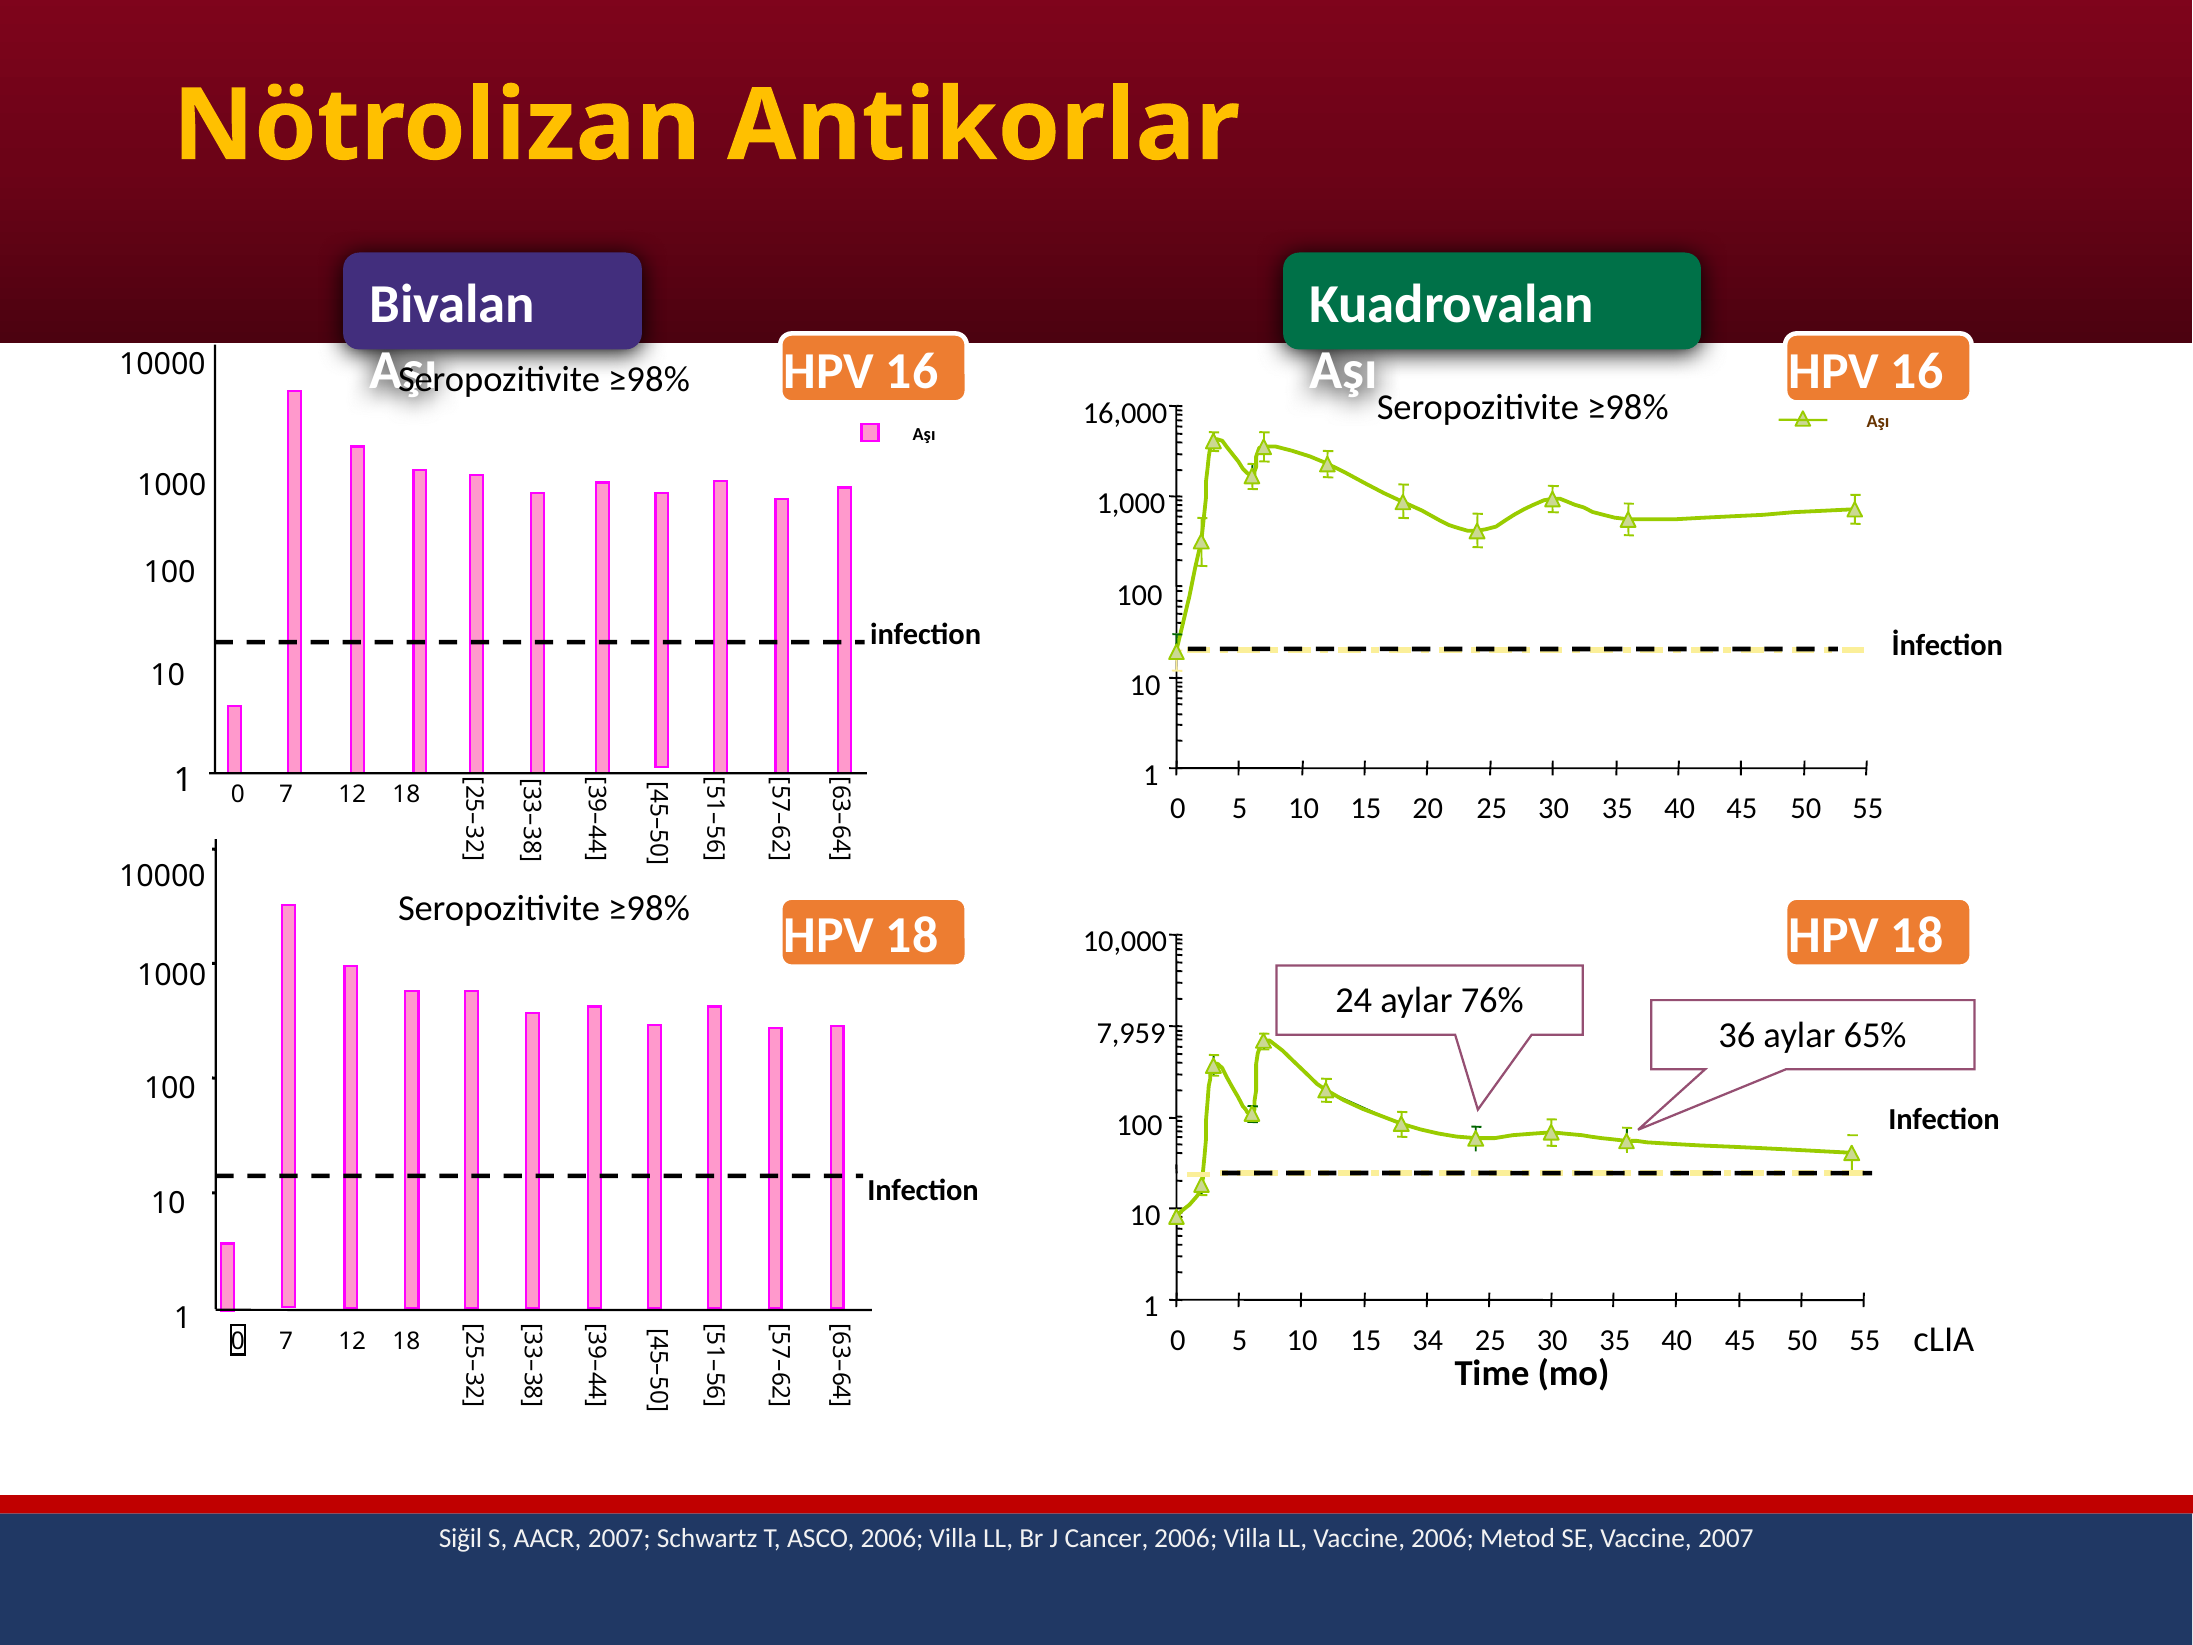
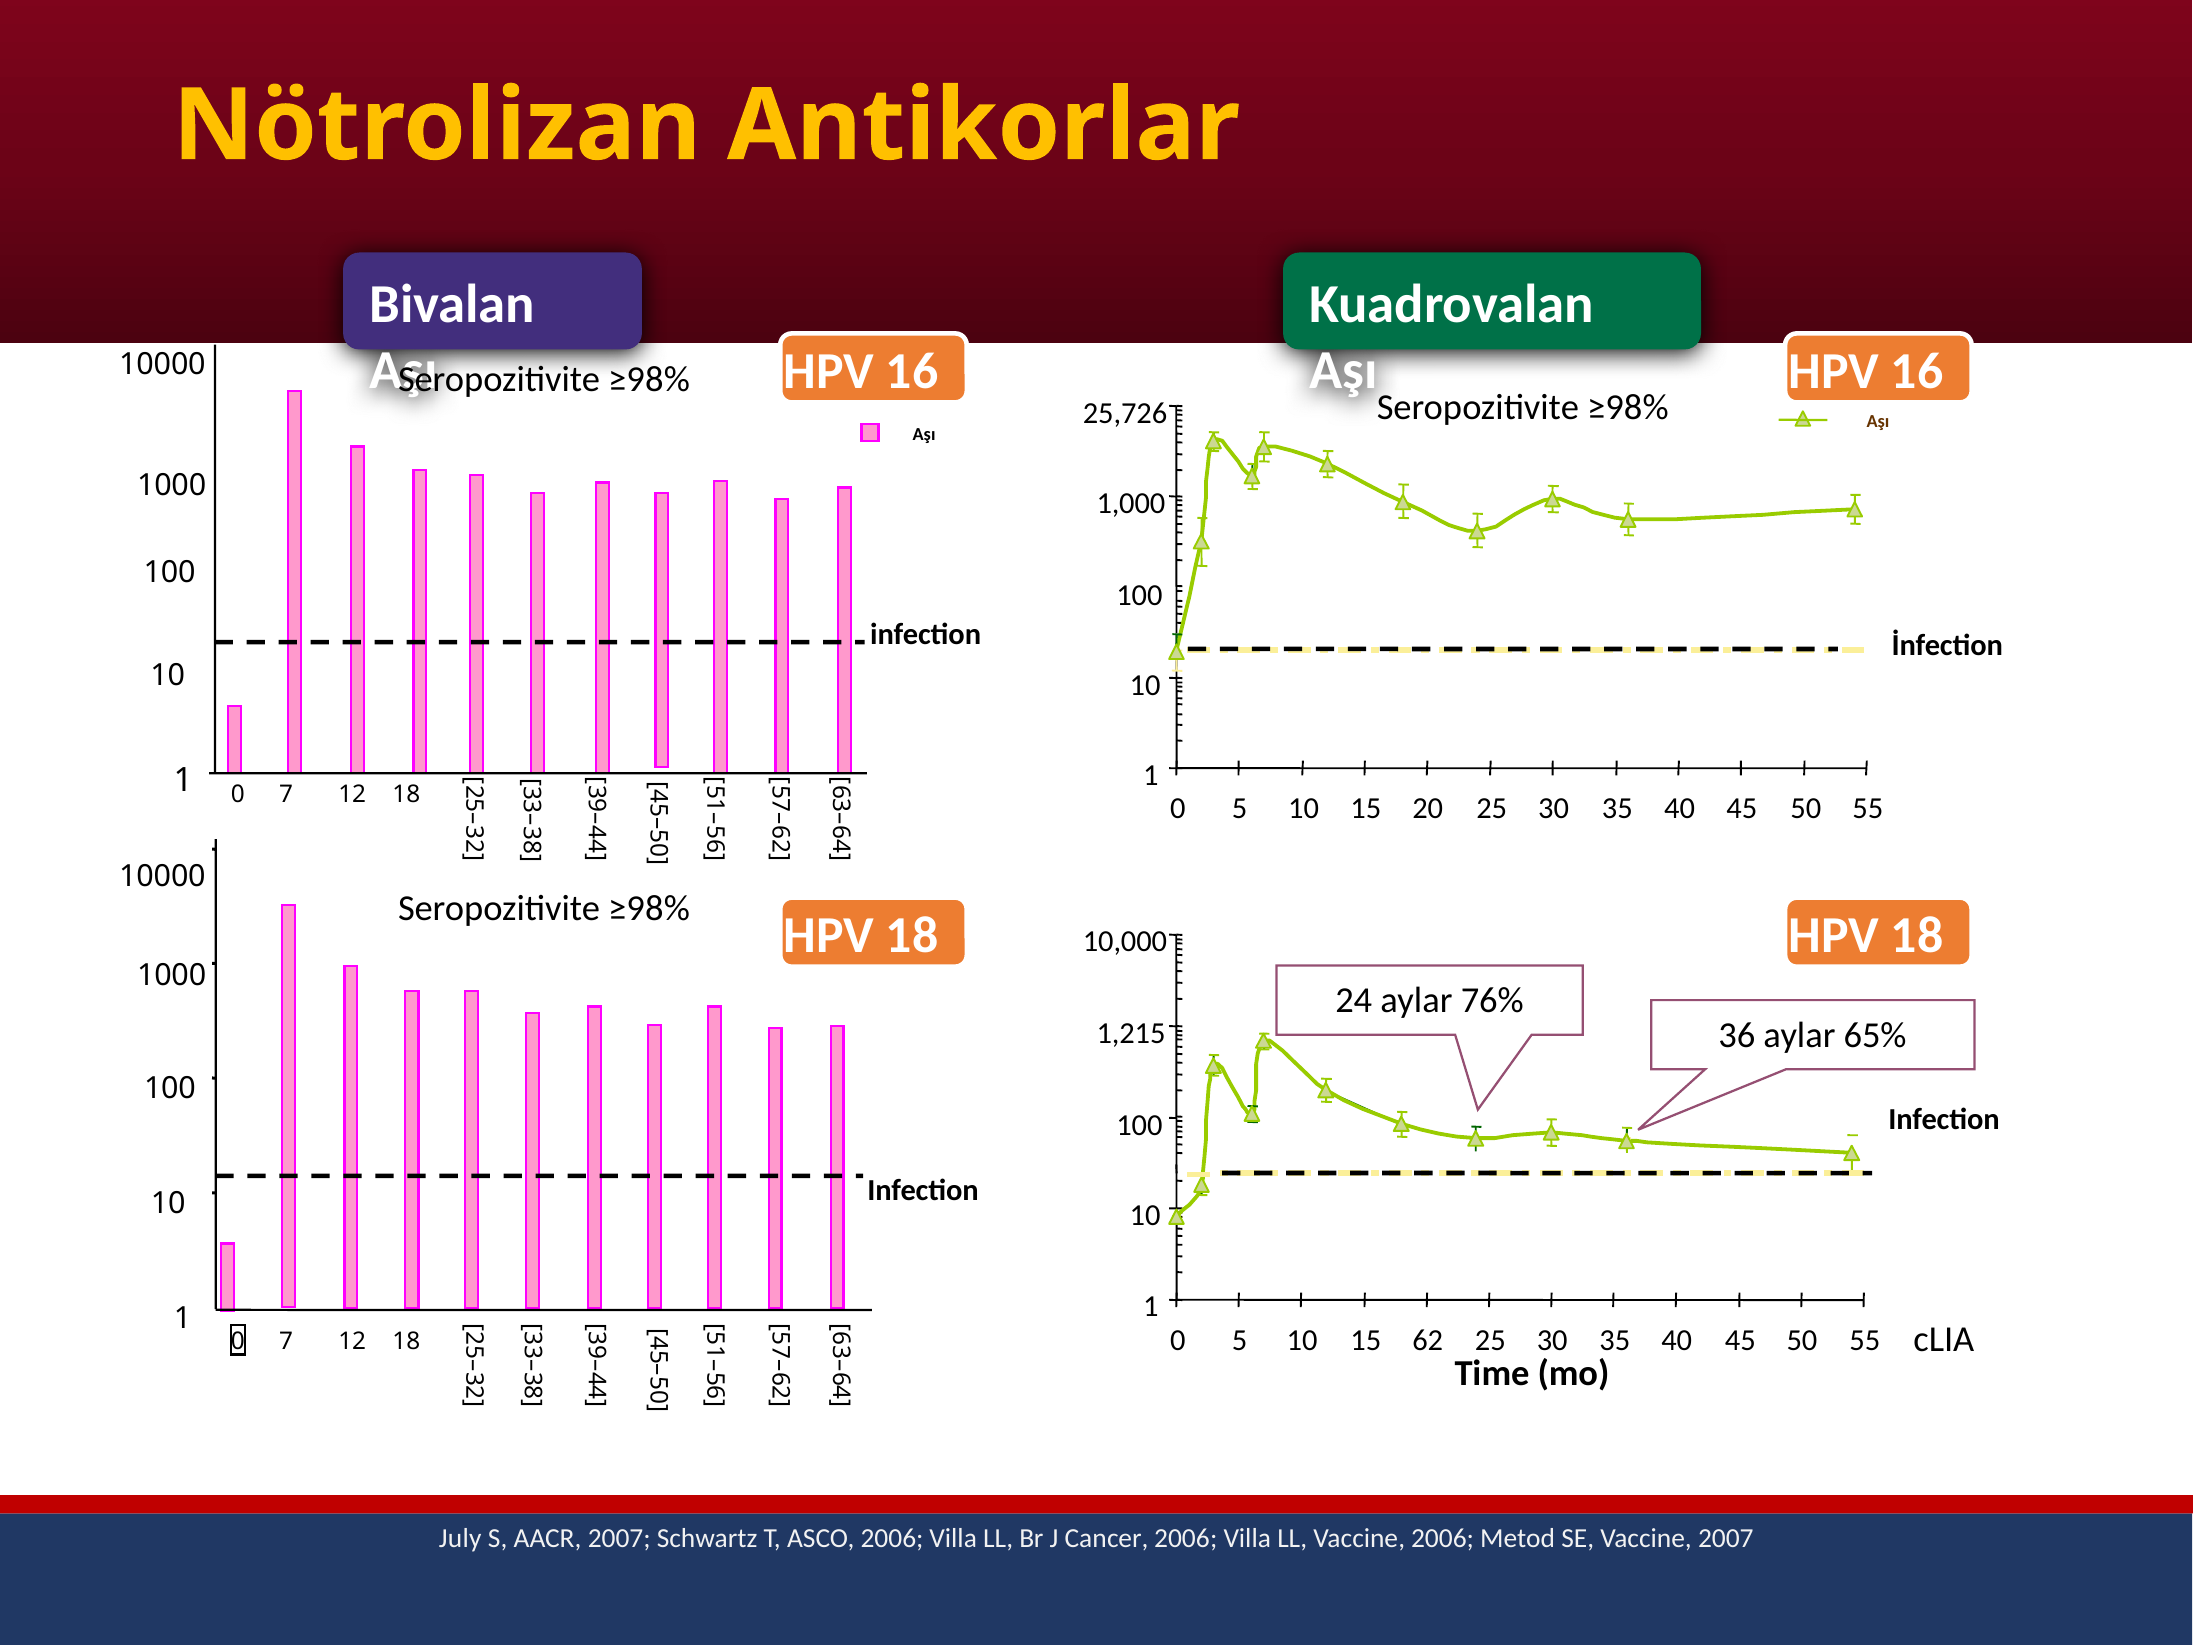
16,000: 16,000 -> 25,726 (1125, 413)
7,959: 7,959 -> 1,215 (1131, 1033)
34: 34 -> 62 (1428, 1340)
Siğil: Siğil -> July (460, 1539)
